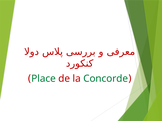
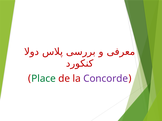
Concorde colour: green -> purple (106, 79)
